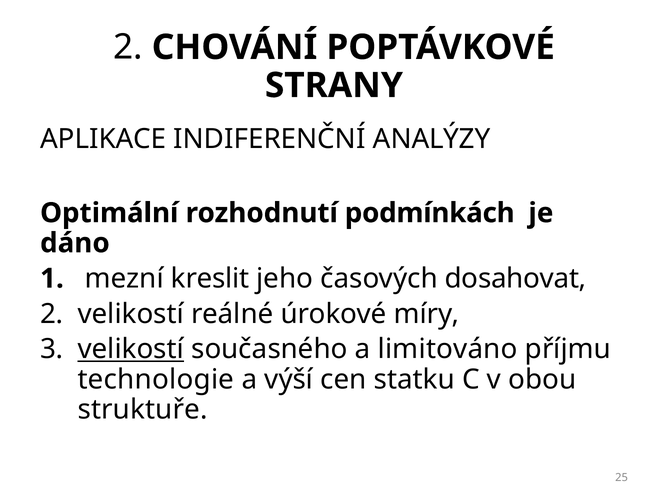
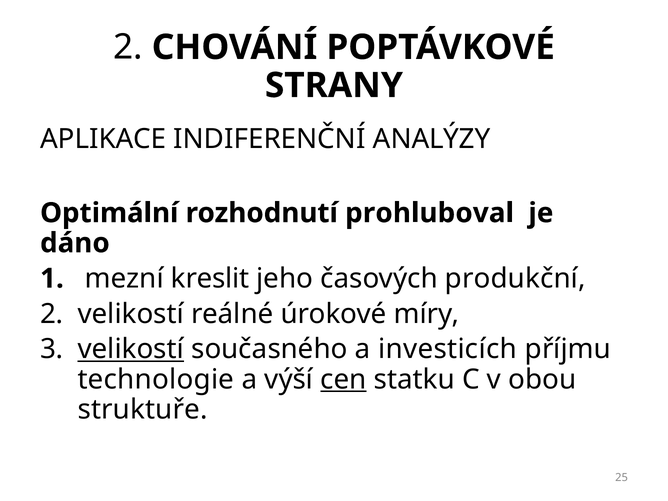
podmínkách: podmínkách -> prohluboval (430, 213)
dosahovat: dosahovat -> produkční (515, 278)
limitováno: limitováno -> investicích (448, 349)
cen underline: none -> present (344, 379)
